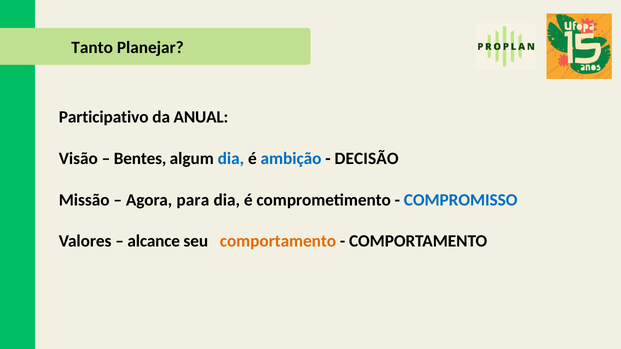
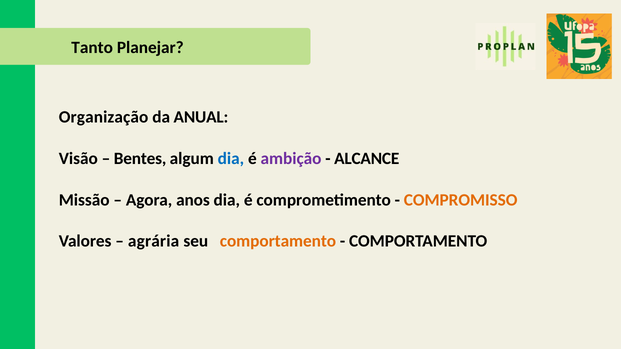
Participativo: Participativo -> Organização (104, 117)
ambição colour: blue -> purple (291, 159)
DECISÃO: DECISÃO -> ALCANCE (367, 159)
para: para -> anos (193, 200)
COMPROMISSO colour: blue -> orange (461, 200)
alcance: alcance -> agrária (154, 242)
